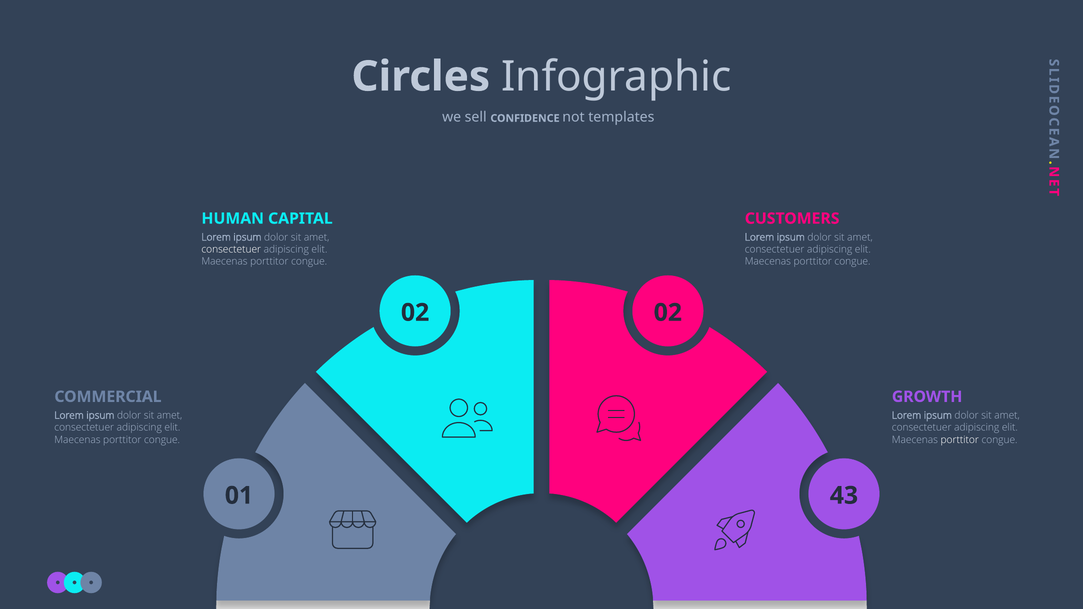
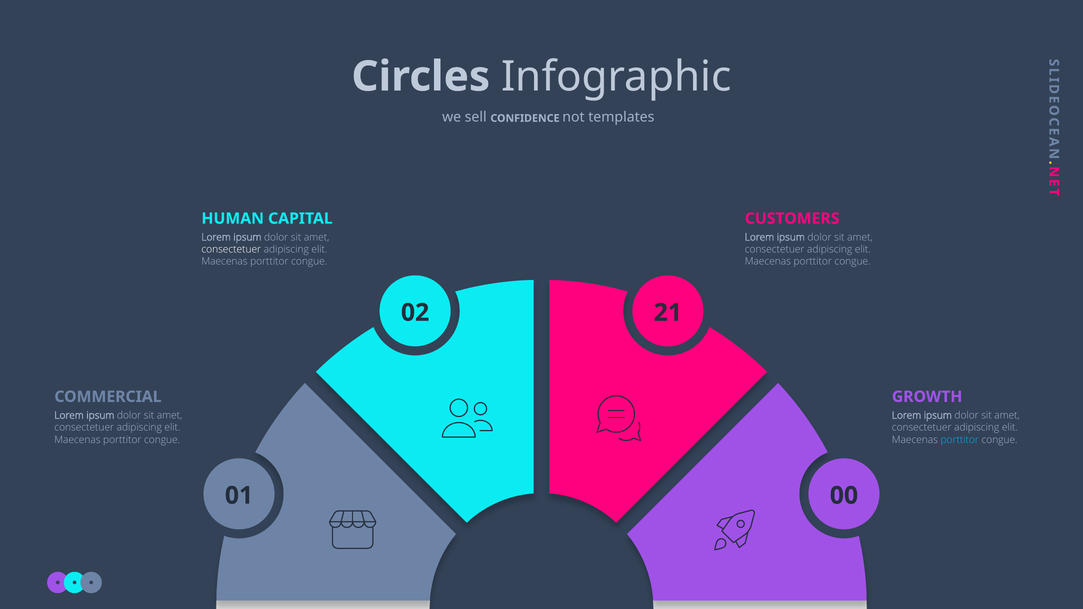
02 02: 02 -> 21 (668, 313)
porttitor colour: white -> light blue (960, 440)
43: 43 -> 00 (844, 496)
